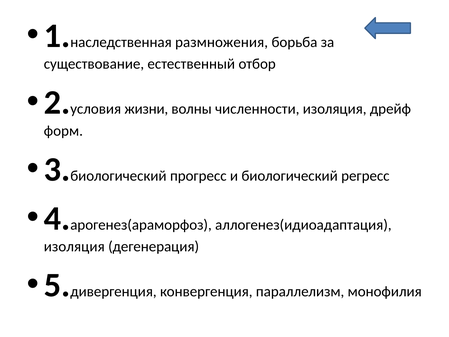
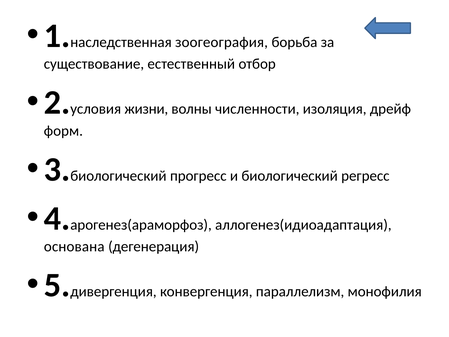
размножения: размножения -> зоогеография (222, 42)
изоляция: изоляция -> основана (74, 246)
